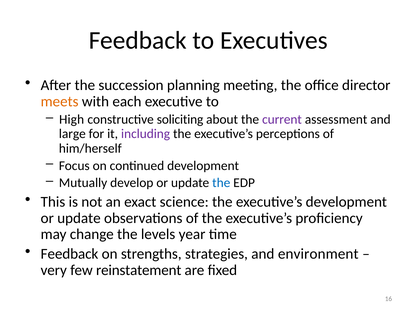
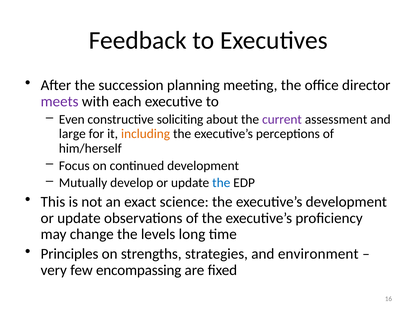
meets colour: orange -> purple (60, 101)
High: High -> Even (72, 119)
including colour: purple -> orange (146, 134)
year: year -> long (192, 234)
Feedback: Feedback -> Principles (70, 254)
reinstatement: reinstatement -> encompassing (139, 270)
